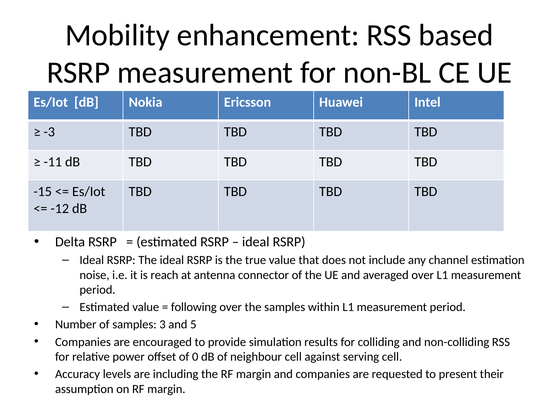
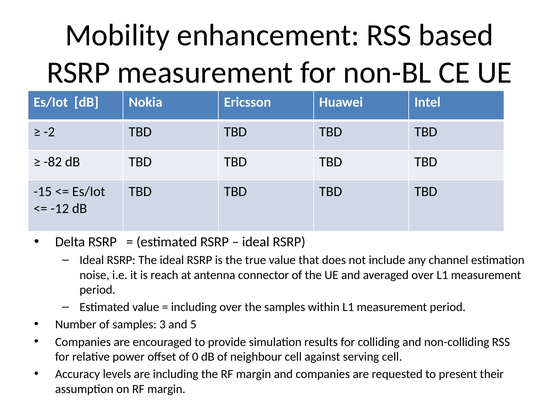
-3: -3 -> -2 (49, 132)
-11: -11 -> -82 (53, 162)
following: following -> including (194, 307)
